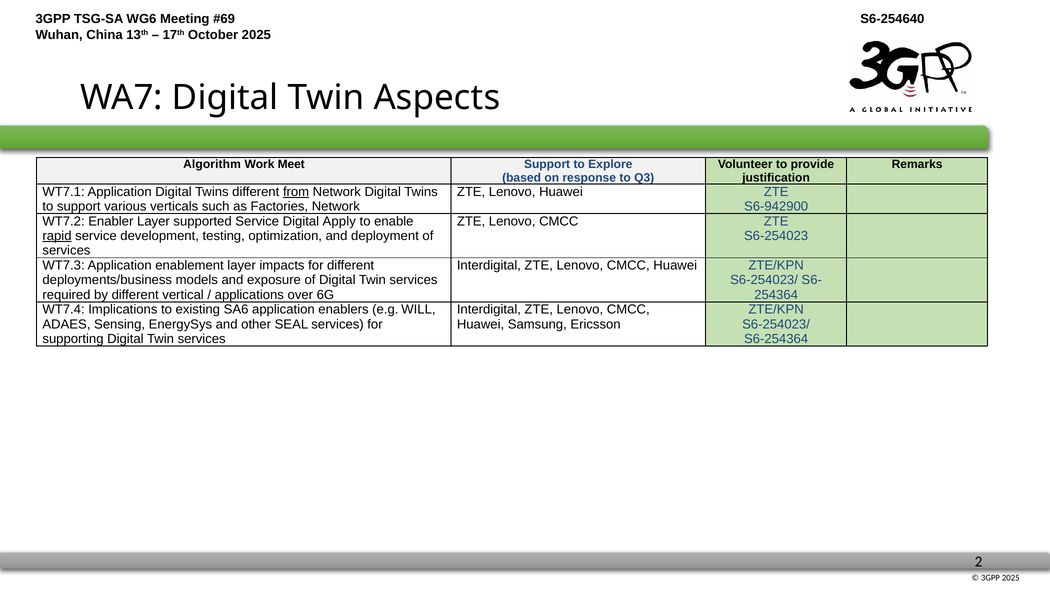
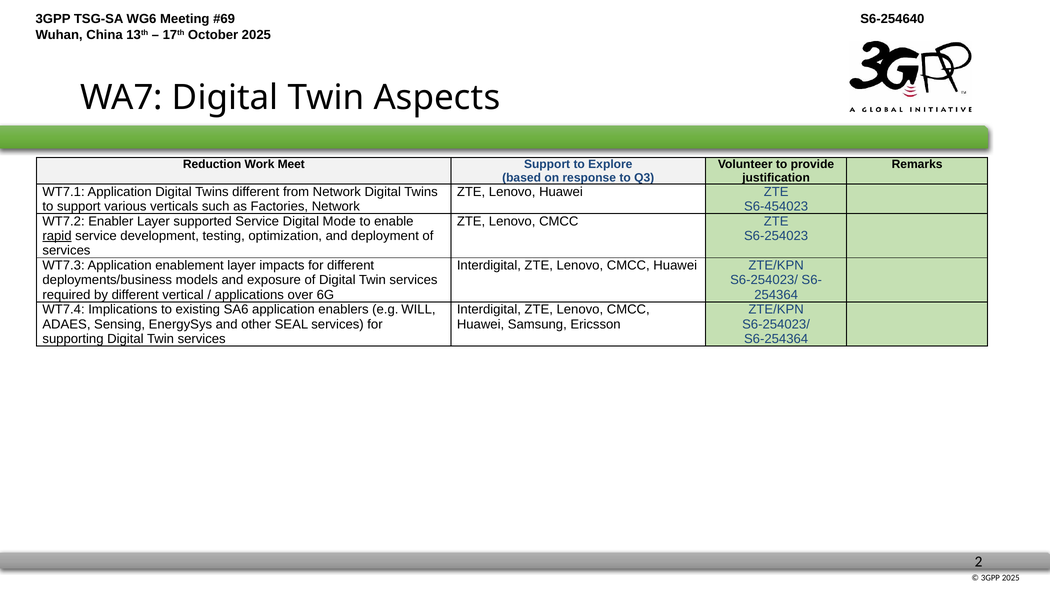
Algorithm: Algorithm -> Reduction (212, 164)
from underline: present -> none (296, 192)
S6-942900: S6-942900 -> S6-454023 (776, 206)
Apply: Apply -> Mode (339, 221)
